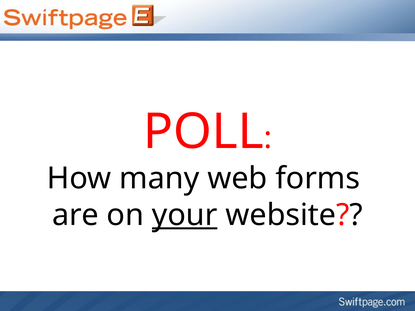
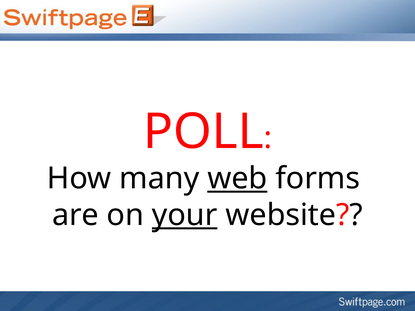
web underline: none -> present (237, 179)
